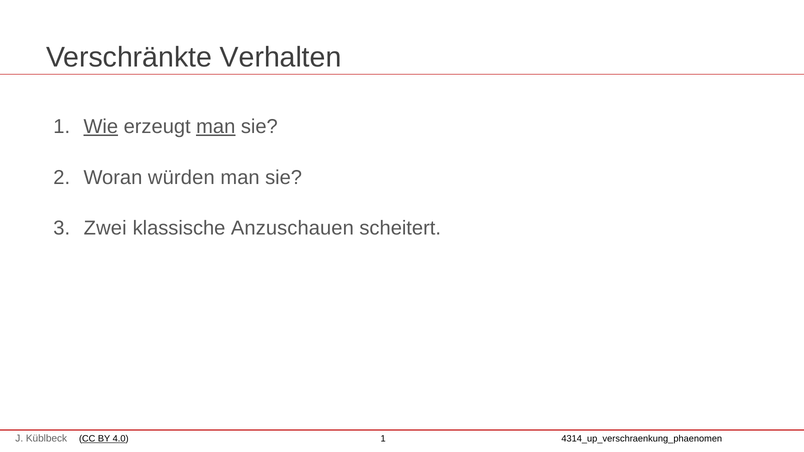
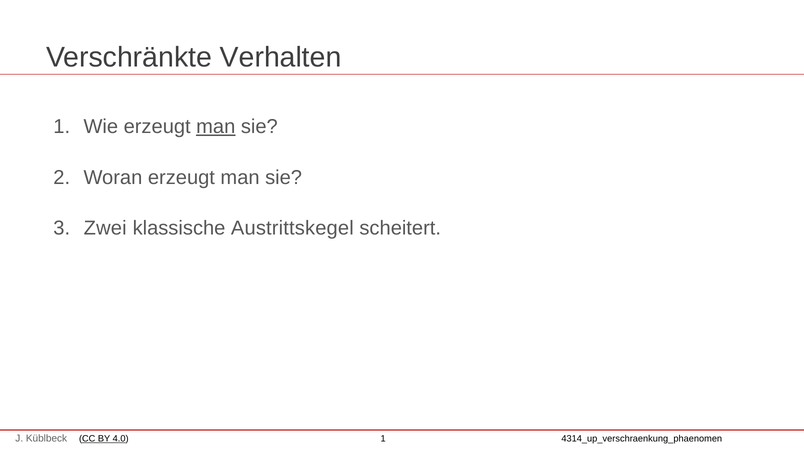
Wie underline: present -> none (101, 127)
Woran würden: würden -> erzeugt (181, 177)
Anzuschauen: Anzuschauen -> Austrittskegel (292, 228)
